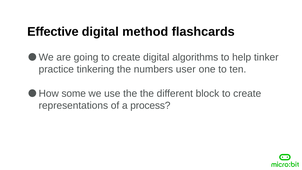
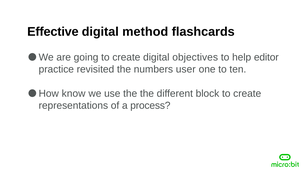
algorithms: algorithms -> objectives (195, 57)
tinker: tinker -> editor (266, 57)
tinkering: tinkering -> revisited (95, 69)
some: some -> know (74, 93)
